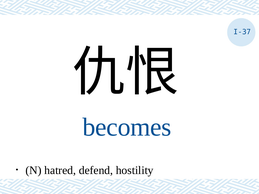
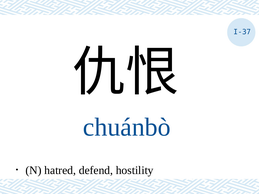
becomes: becomes -> chuánbò (127, 127)
